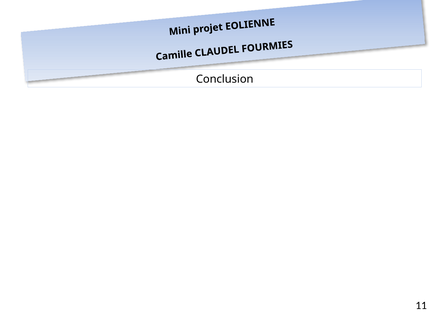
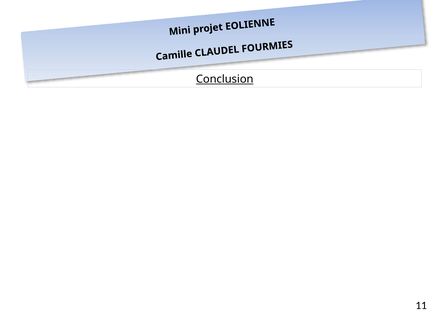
Conclusion underline: none -> present (225, 79)
